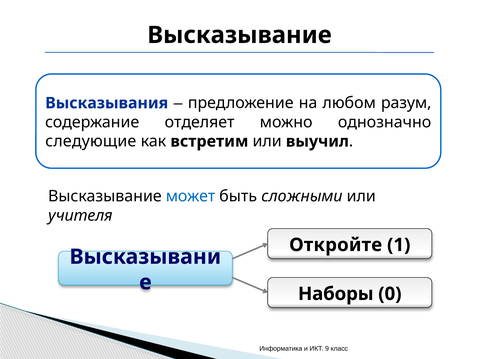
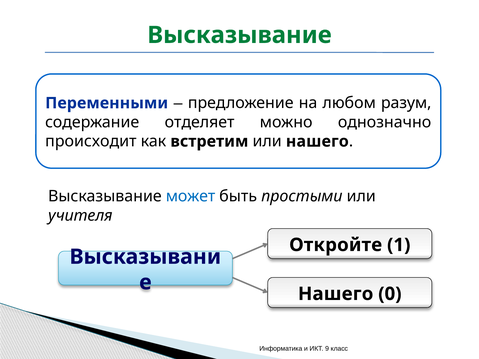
Высказывание colour: black -> green (239, 35)
Высказывания: Высказывания -> Переменными (107, 103)
следующие: следующие -> происходит (91, 141)
или выучил: выучил -> нашего (317, 141)
сложными: сложными -> простыми (302, 196)
Наборы: Наборы -> Нашего (336, 294)
